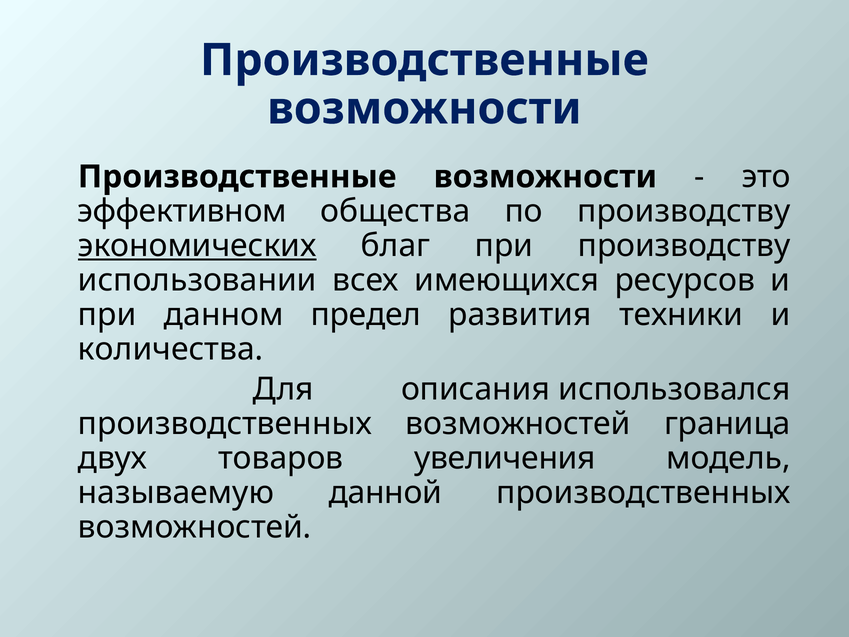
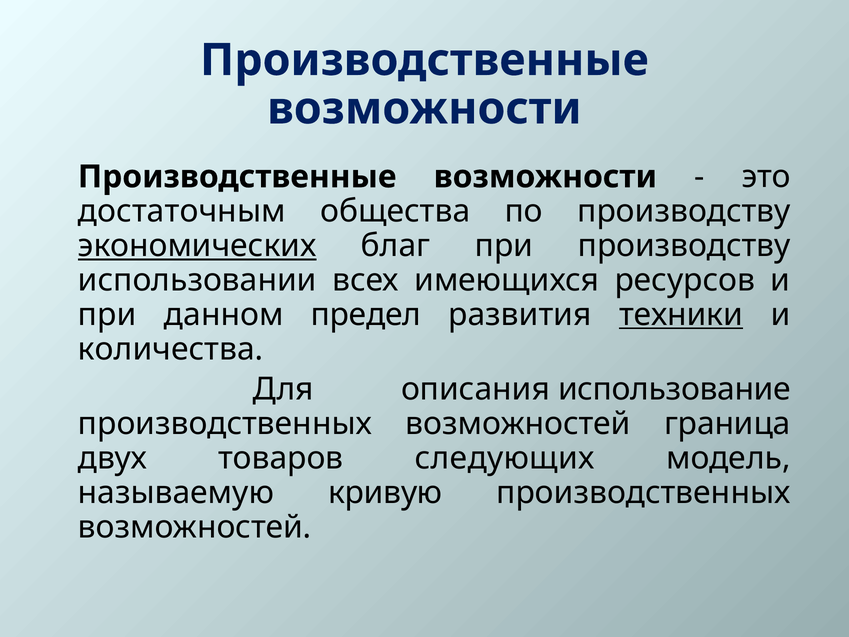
эффективном: эффективном -> достаточным (182, 211)
техники underline: none -> present (681, 314)
использовался: использовался -> использование (675, 389)
увеличения: увеличения -> следующих (505, 458)
данной: данной -> кривую (385, 493)
